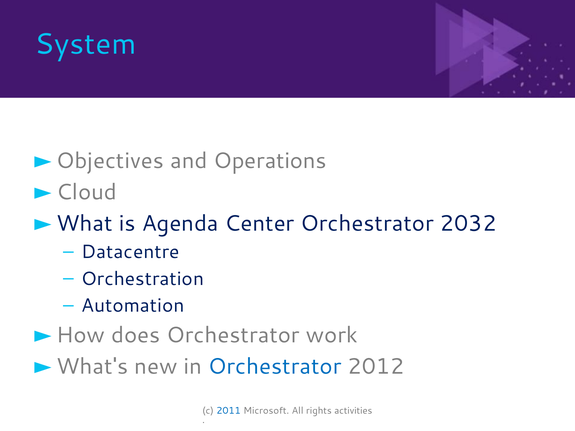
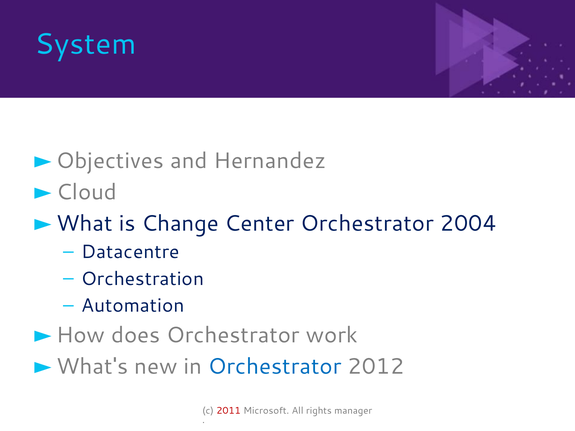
Operations: Operations -> Hernandez (270, 161)
Agenda: Agenda -> Change (180, 224)
2032: 2032 -> 2004 (468, 224)
2011 colour: blue -> red (229, 411)
activities: activities -> manager (353, 411)
